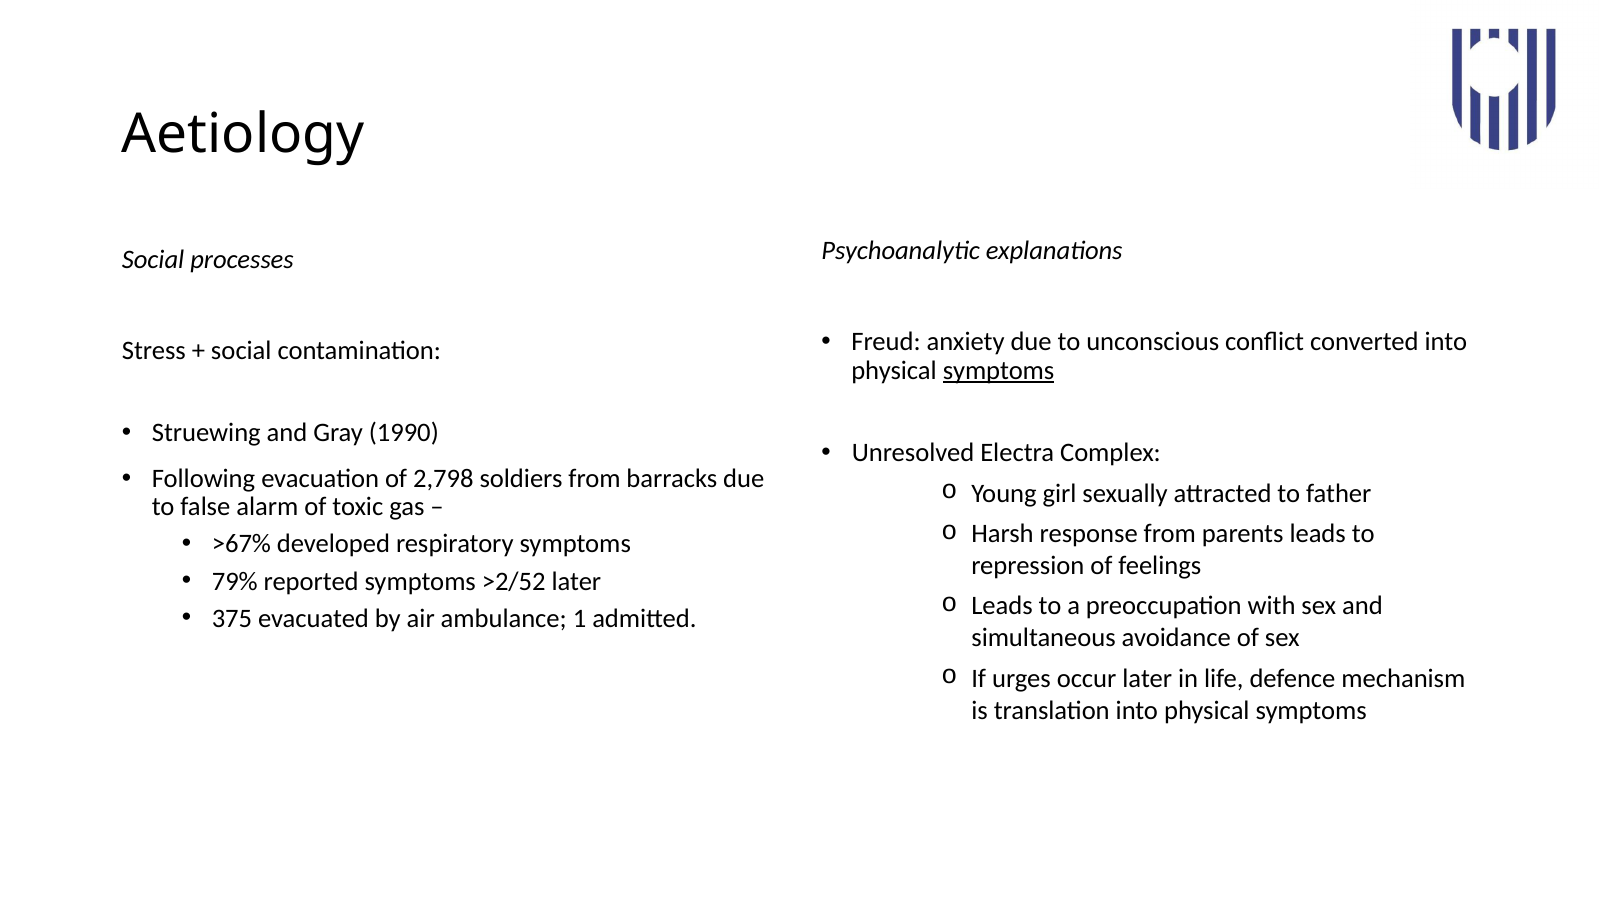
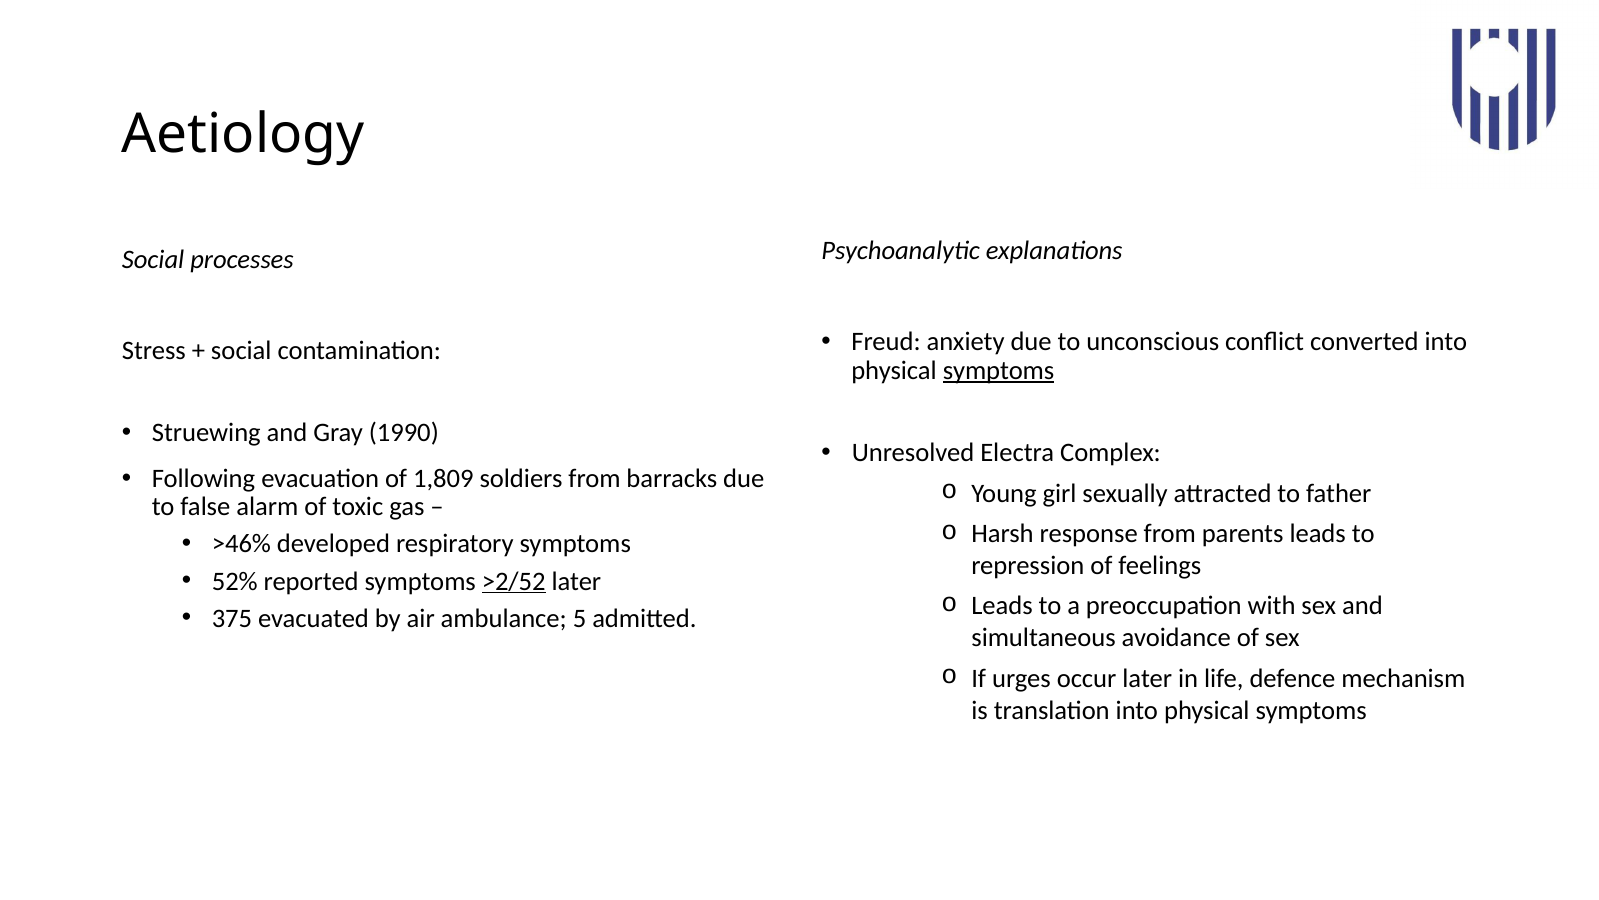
2,798: 2,798 -> 1,809 (443, 478)
>67%: >67% -> >46% (241, 544)
79%: 79% -> 52% (235, 581)
>2/52 underline: none -> present (514, 581)
1: 1 -> 5 (580, 618)
